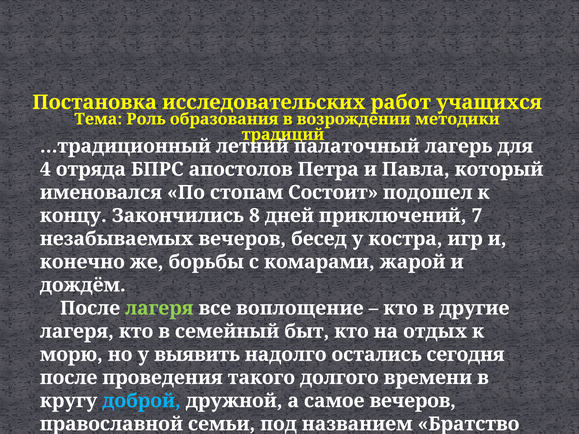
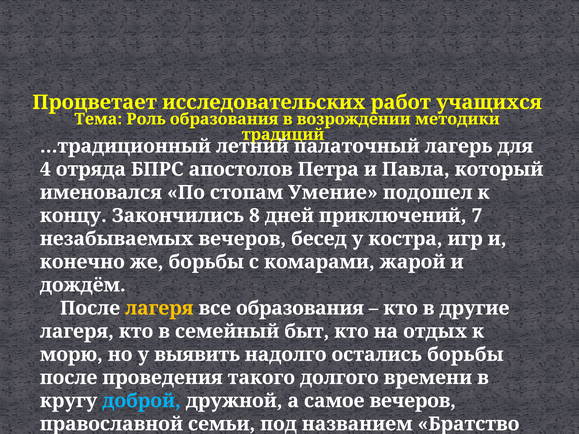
Постановка: Постановка -> Процветает (95, 102)
Состоит: Состоит -> Умение (333, 193)
лагеря colour: light green -> yellow (159, 308)
все воплощение: воплощение -> образования (300, 308)
остались сегодня: сегодня -> борьбы (465, 355)
